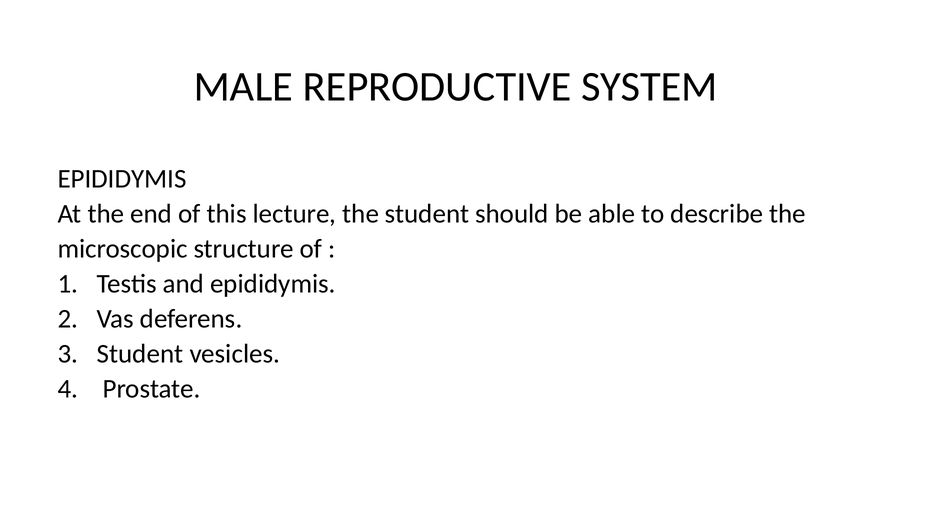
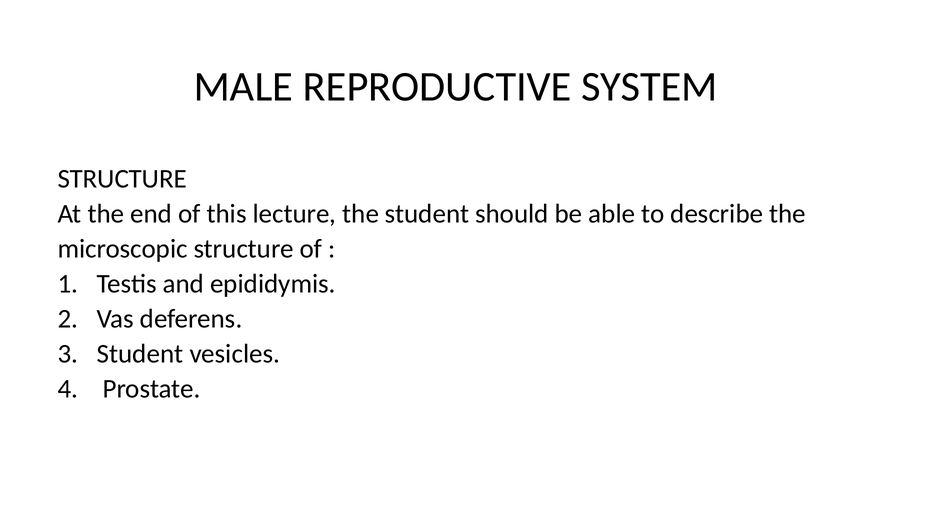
EPIDIDYMIS: EPIDIDYMIS -> STRUCTURE (122, 179)
